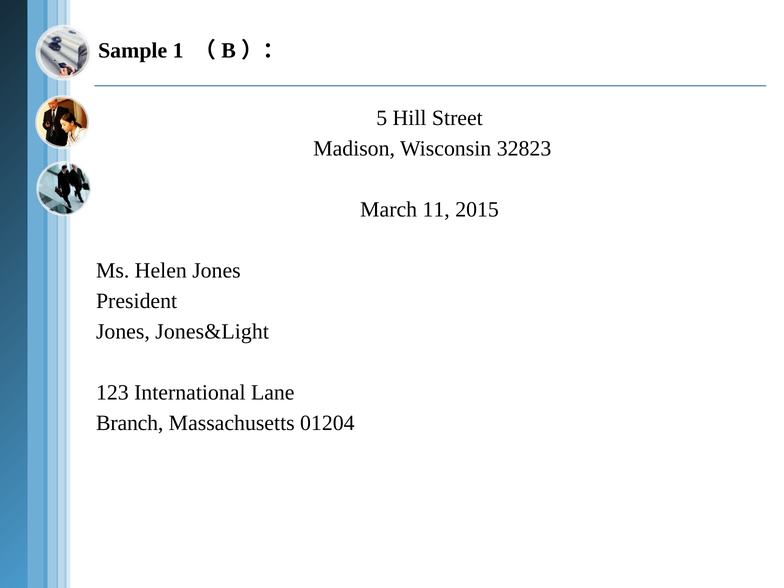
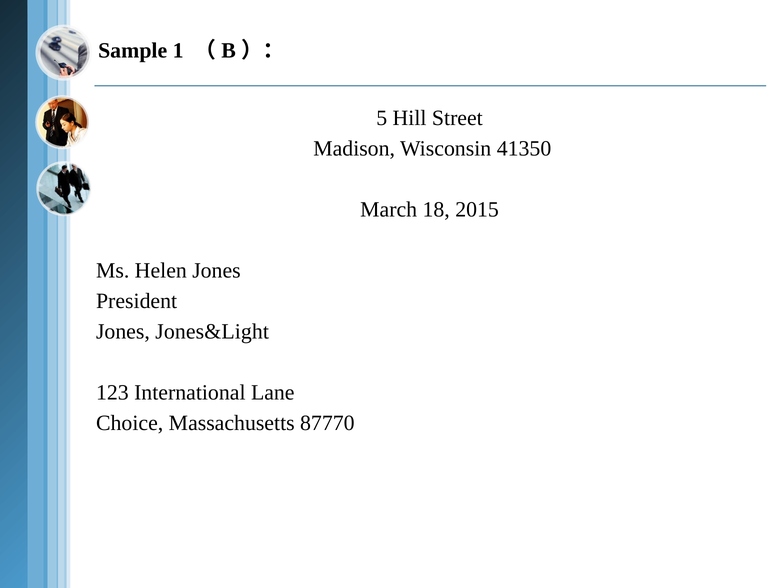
32823: 32823 -> 41350 (524, 149)
11: 11 -> 18 (436, 210)
Branch: Branch -> Choice (130, 423)
01204: 01204 -> 87770 (327, 423)
